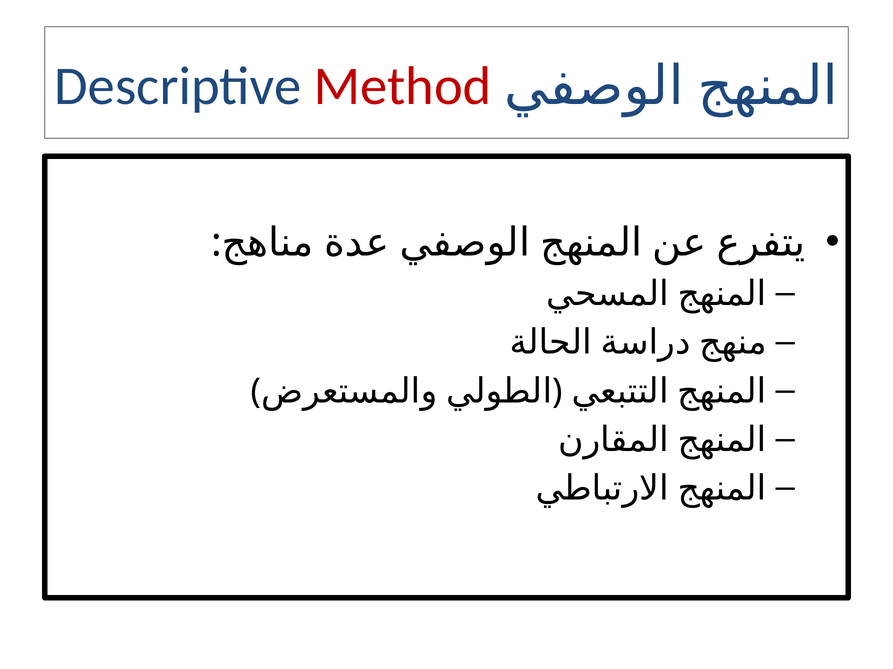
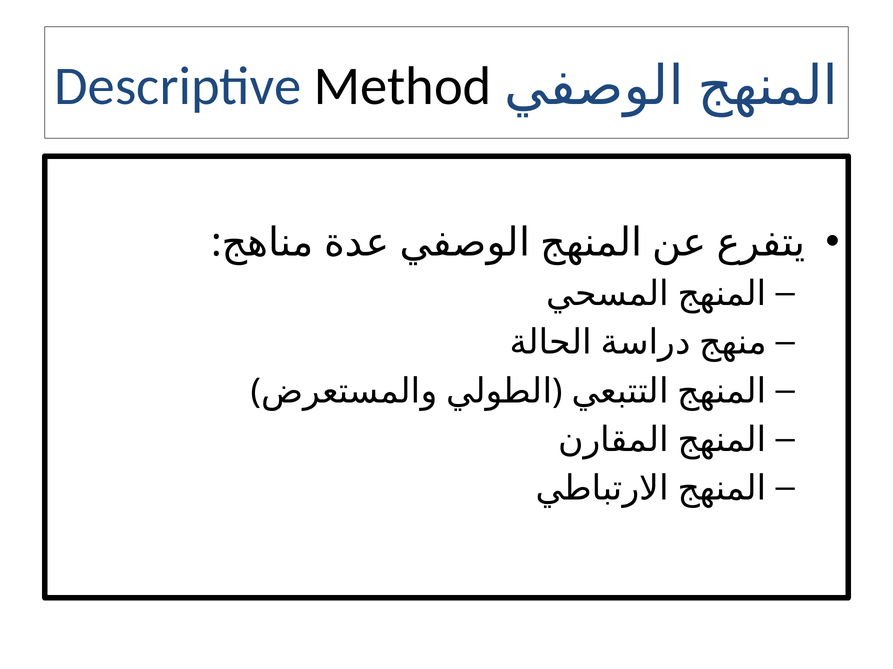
Method colour: red -> black (403, 86)
